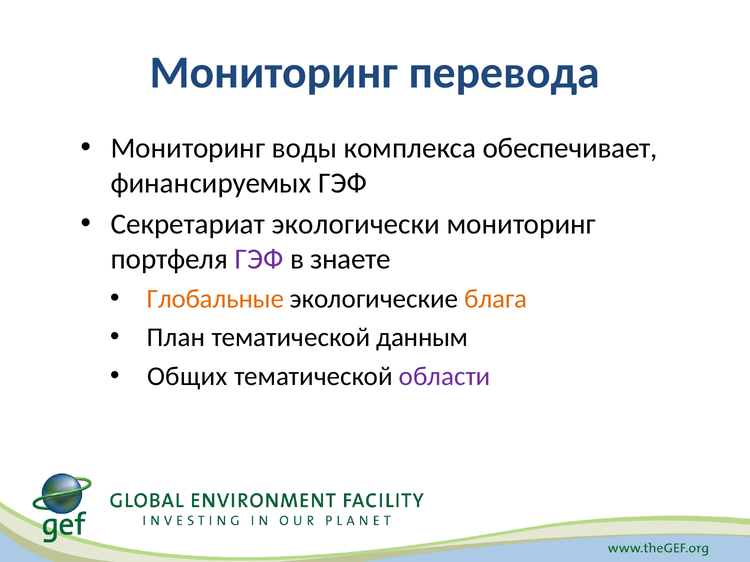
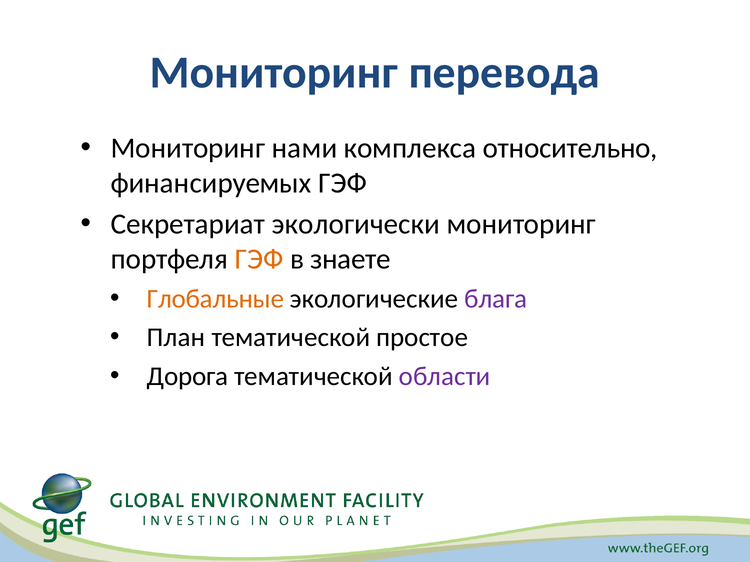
воды: воды -> нами (304, 148)
обеспечивает: обеспечивает -> относительно (570, 148)
ГЭФ colour: purple -> orange (259, 259)
блага colour: orange -> purple (496, 299)
данным: данным -> простое (422, 338)
Общих: Общих -> Дорога (188, 377)
